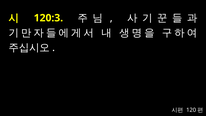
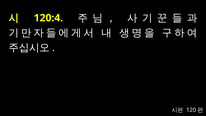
120:3: 120:3 -> 120:4 (48, 18)
